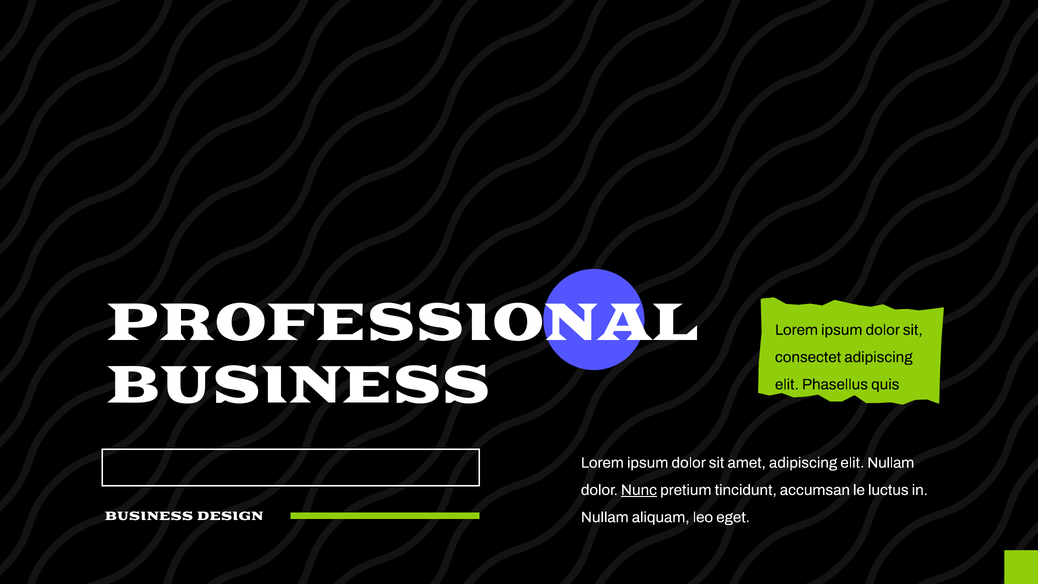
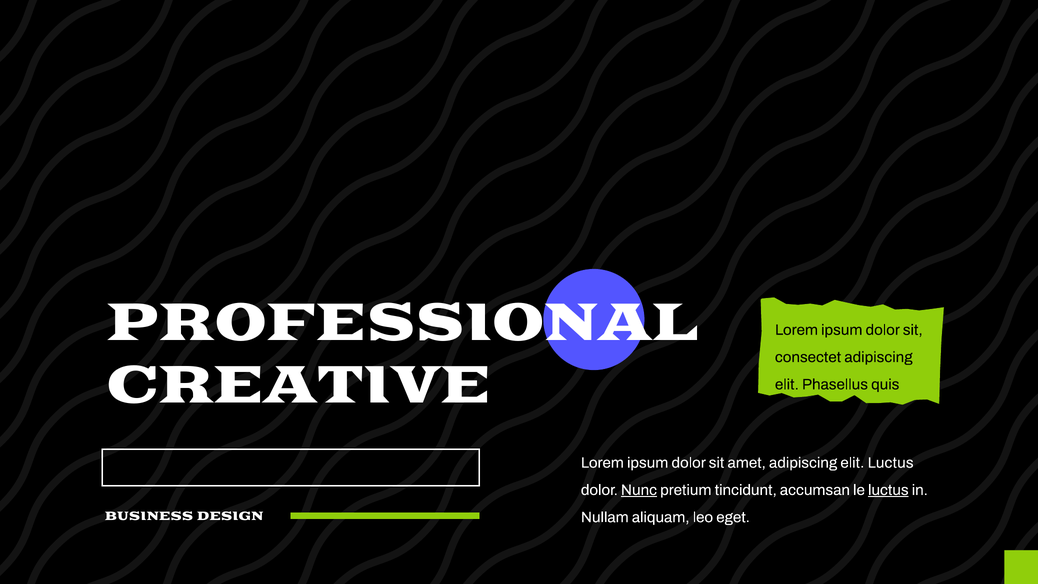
BUSINESS: BUSINESS -> CREATIVE (299, 385)
elit Nullam: Nullam -> Luctus (891, 463)
luctus underline: none -> present (888, 490)
